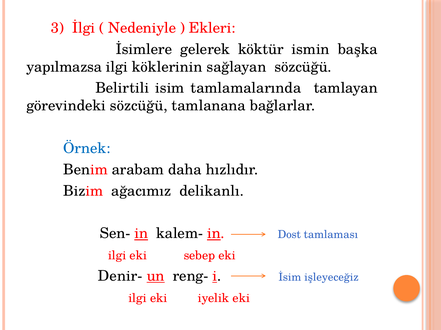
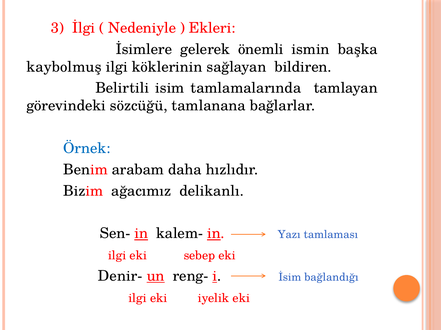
köktür: köktür -> önemli (261, 49)
yapılmazsa: yapılmazsa -> kaybolmuş (64, 67)
sağlayan sözcüğü: sözcüğü -> bildiren (303, 67)
Dost: Dost -> Yazı (289, 235)
işleyeceğiz: işleyeceğiz -> bağlandığı (331, 278)
